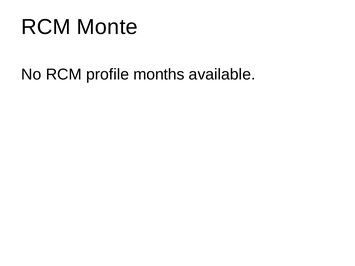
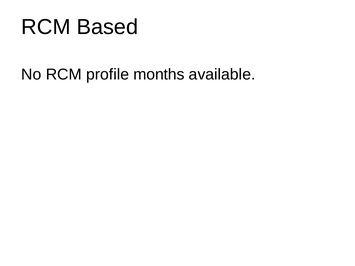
Monte: Monte -> Based (107, 27)
